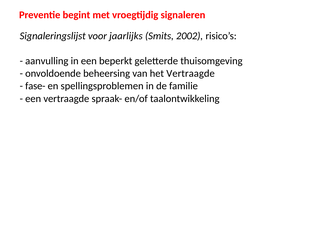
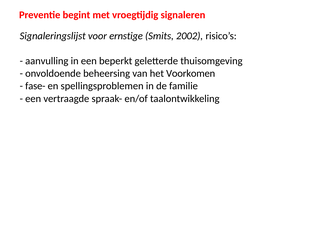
jaarlijks: jaarlijks -> ernstige (126, 36)
het Vertraagde: Vertraagde -> Voorkomen (191, 73)
